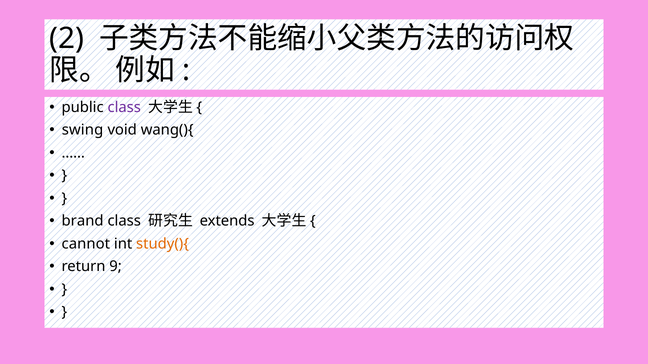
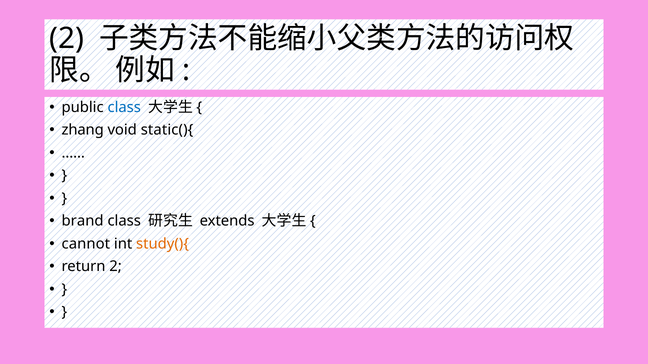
class colour: purple -> blue (124, 107)
swing: swing -> zhang (83, 130)
wang(){: wang(){ -> static(){ (167, 130)
return 9: 9 -> 2 (116, 267)
